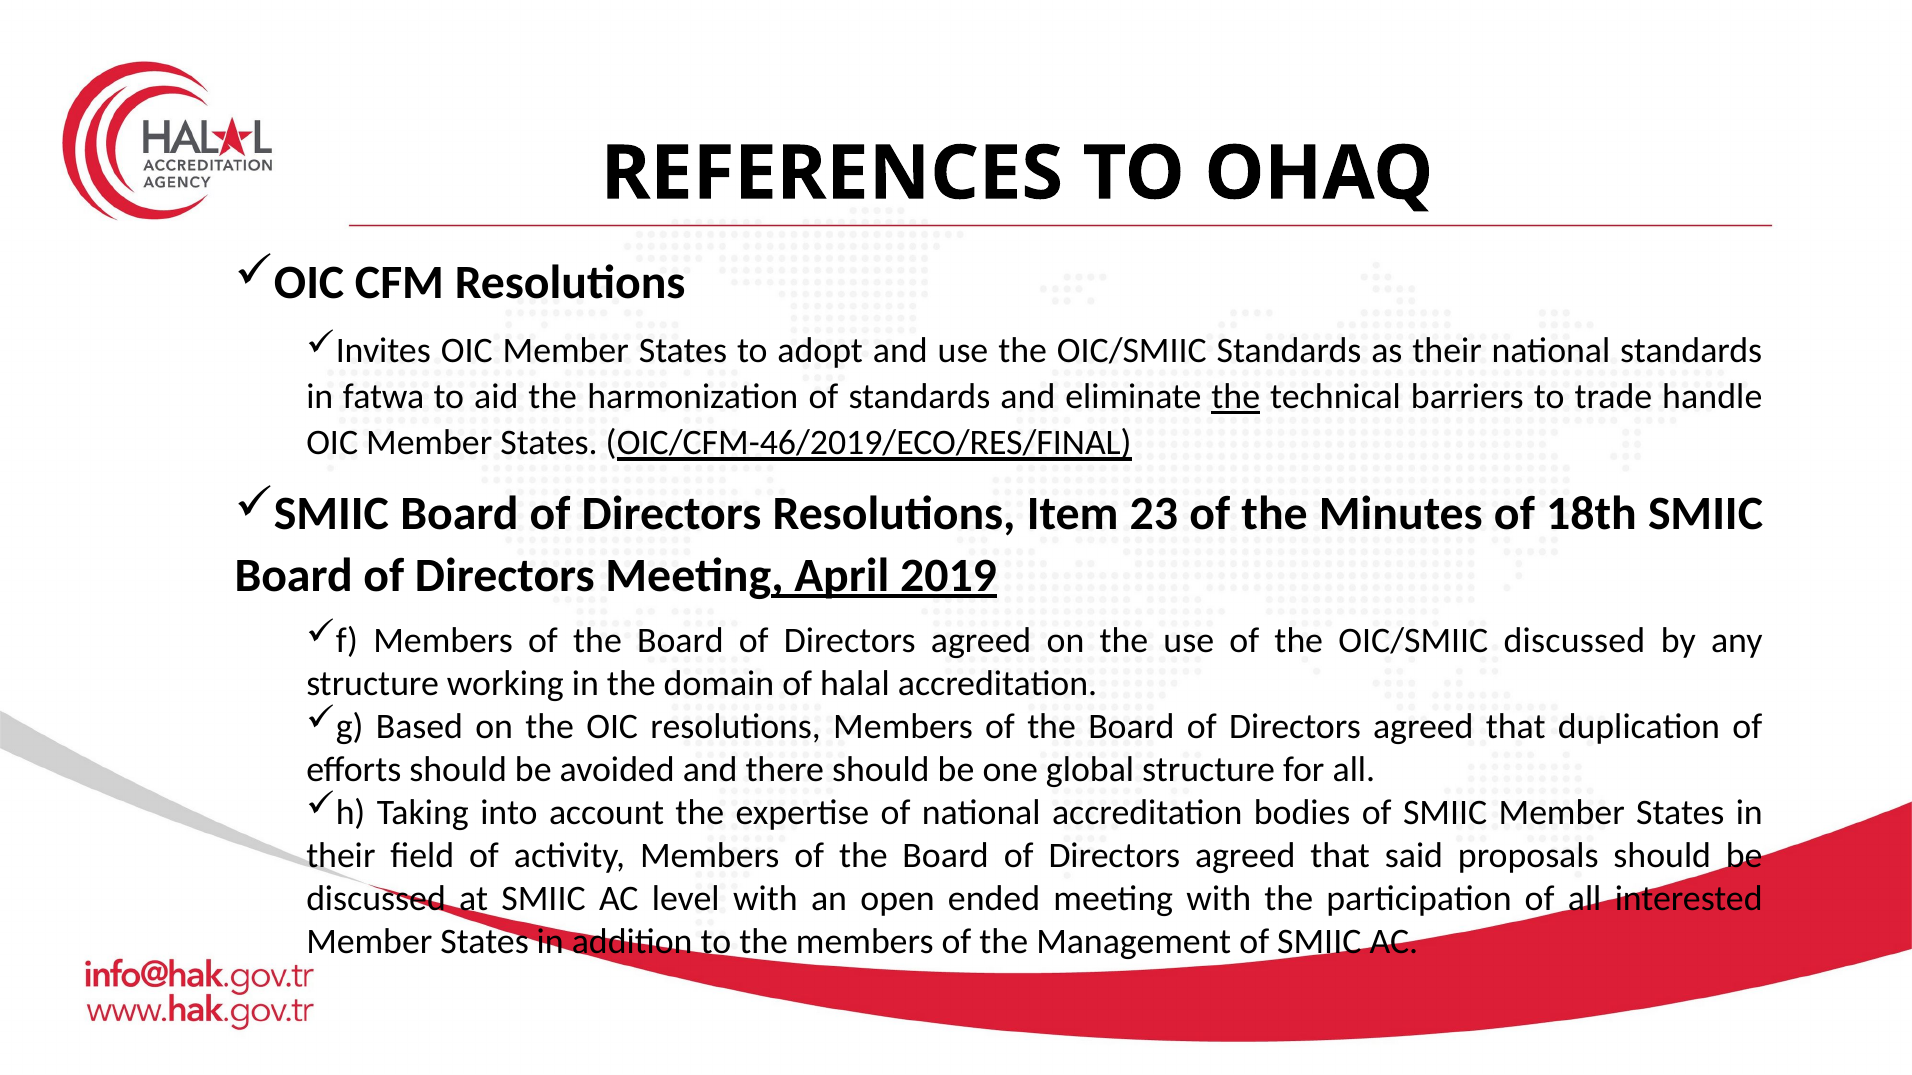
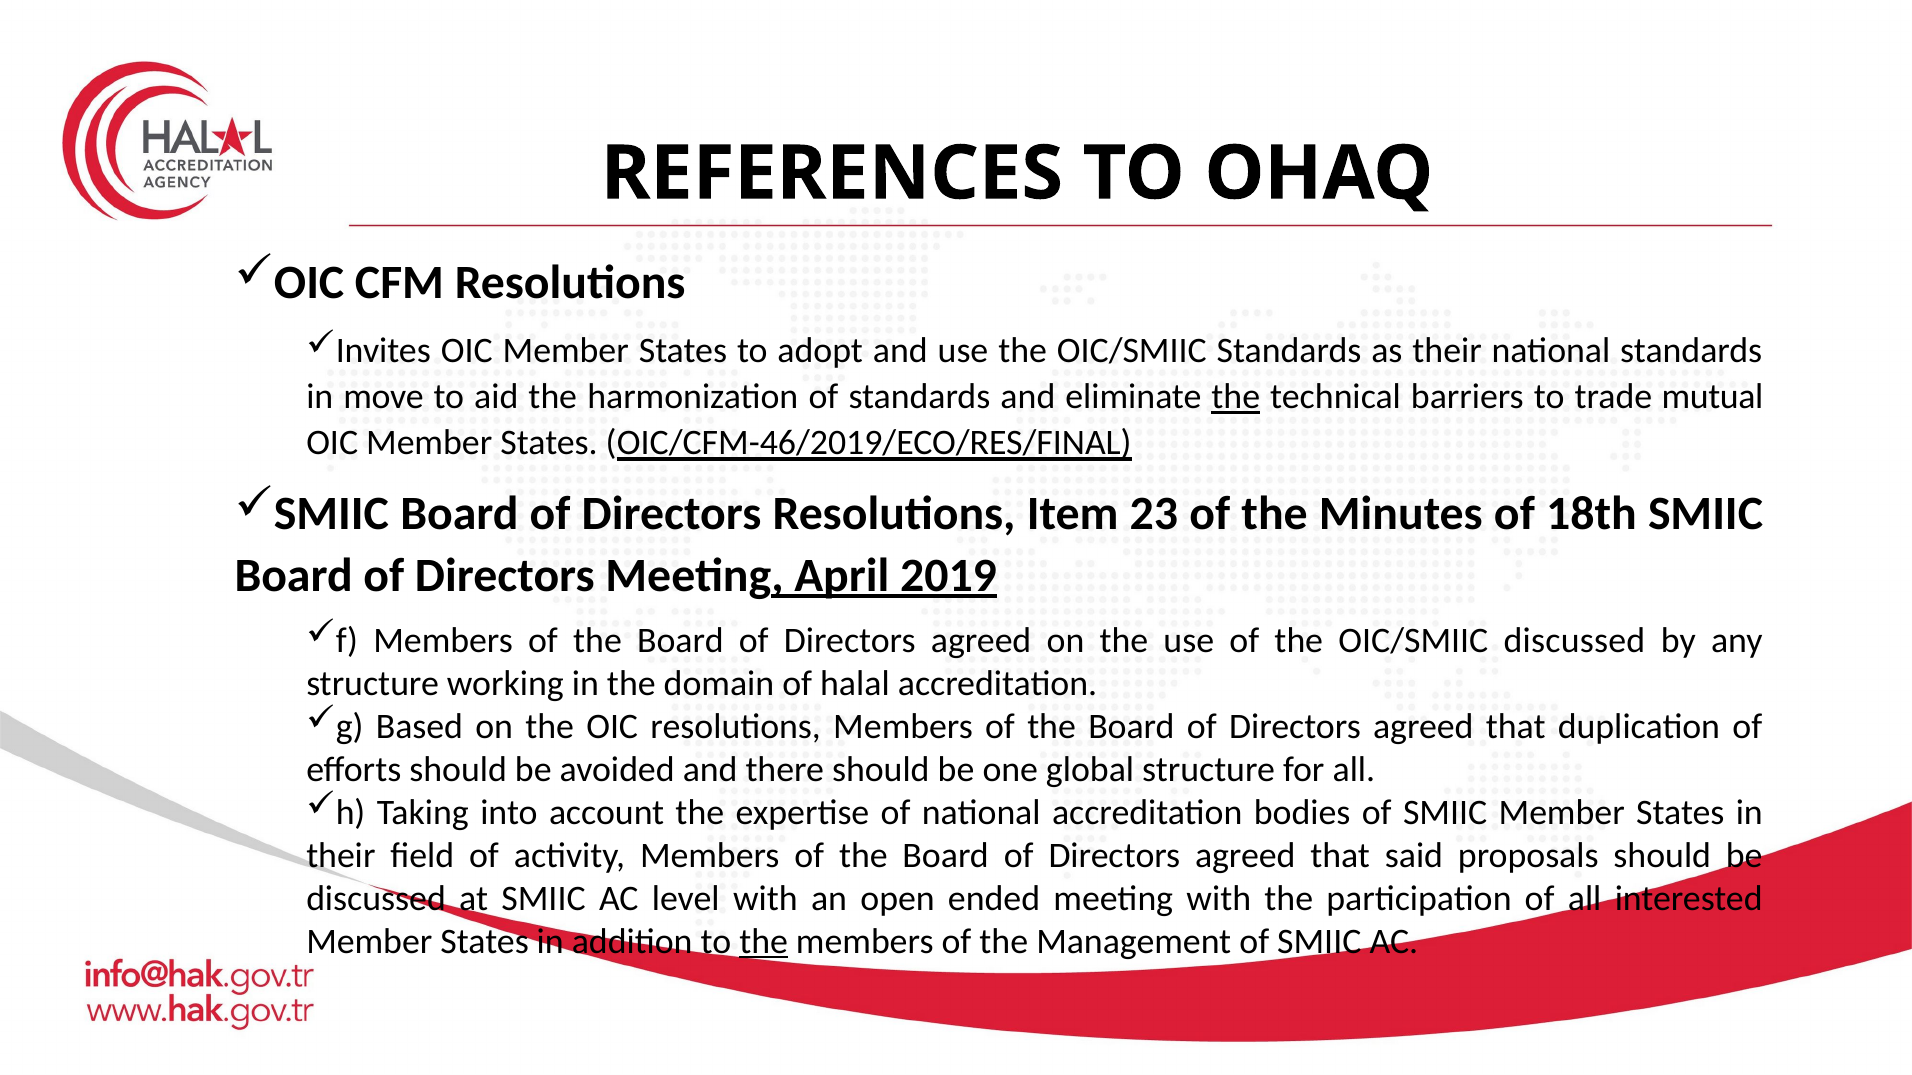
fatwa: fatwa -> move (384, 397)
handle: handle -> mutual (1712, 397)
the underline: none -> present (764, 942)
